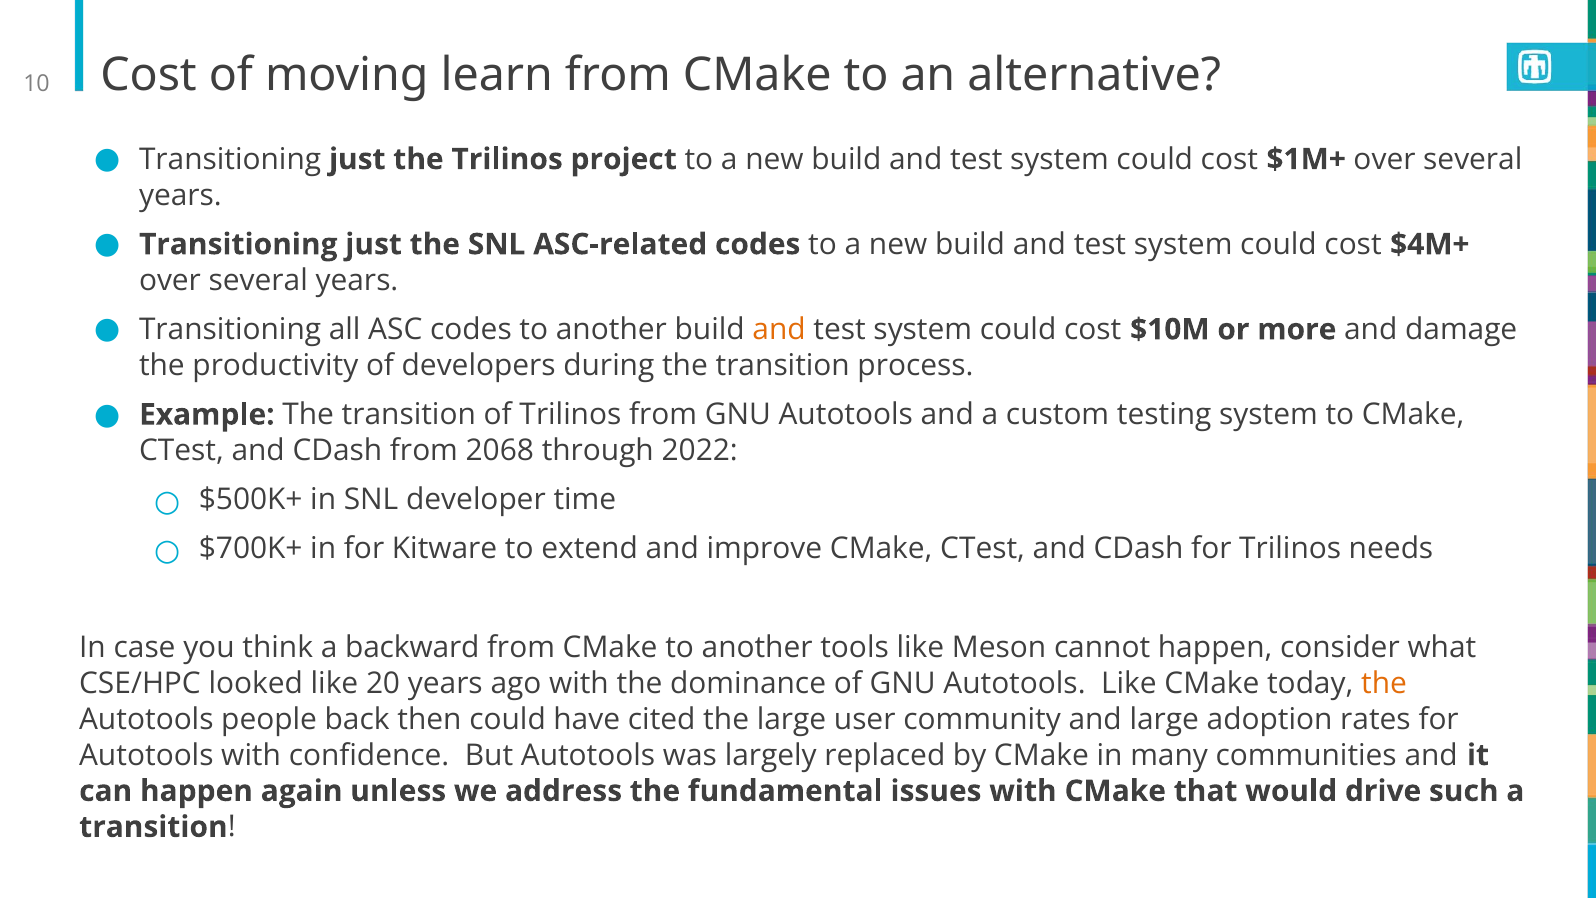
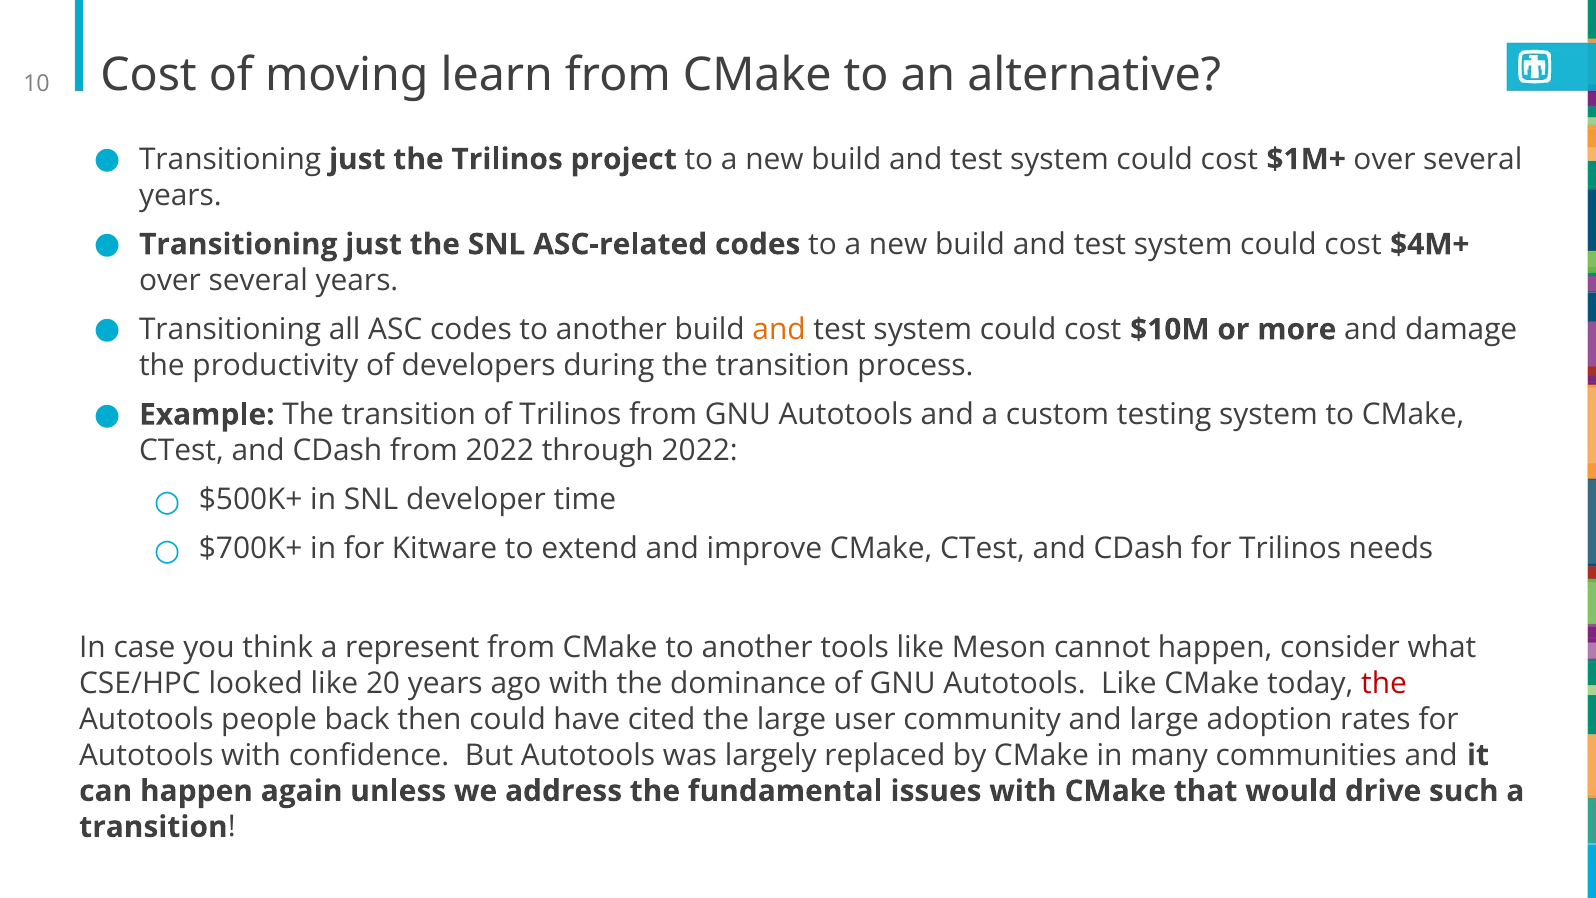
from 2068: 2068 -> 2022 (500, 450)
backward: backward -> represent (412, 647)
the colour: orange -> red (1384, 683)
